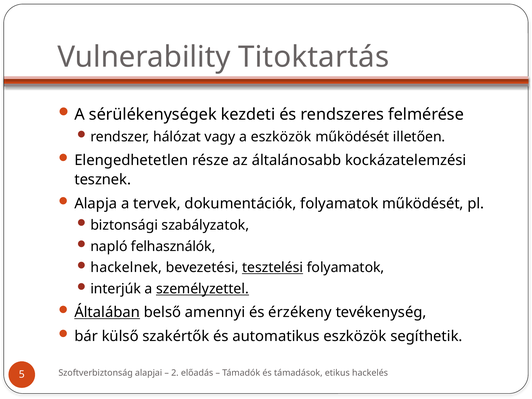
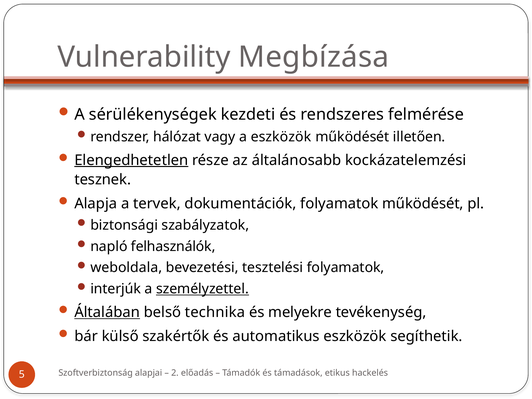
Titoktartás: Titoktartás -> Megbízása (314, 57)
Elengedhetetlen underline: none -> present (131, 160)
hackelnek: hackelnek -> weboldala (126, 268)
tesztelési underline: present -> none (273, 268)
amennyi: amennyi -> technika (215, 312)
érzékeny: érzékeny -> melyekre (300, 312)
